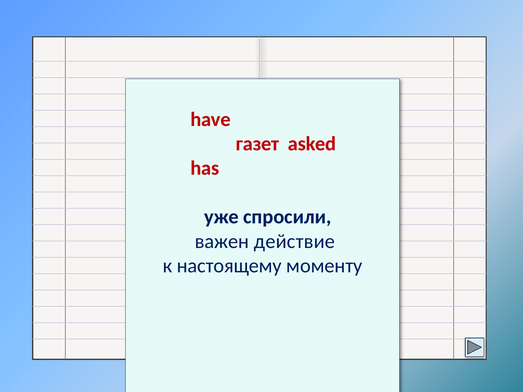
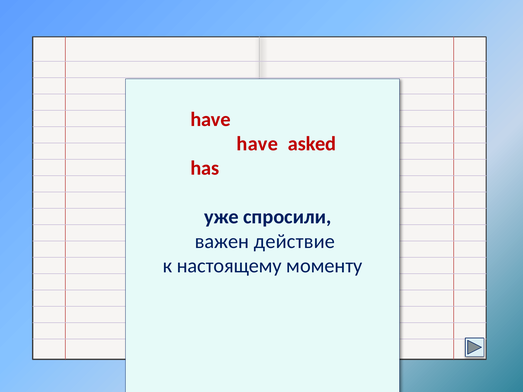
газет: газет -> have (257, 144)
